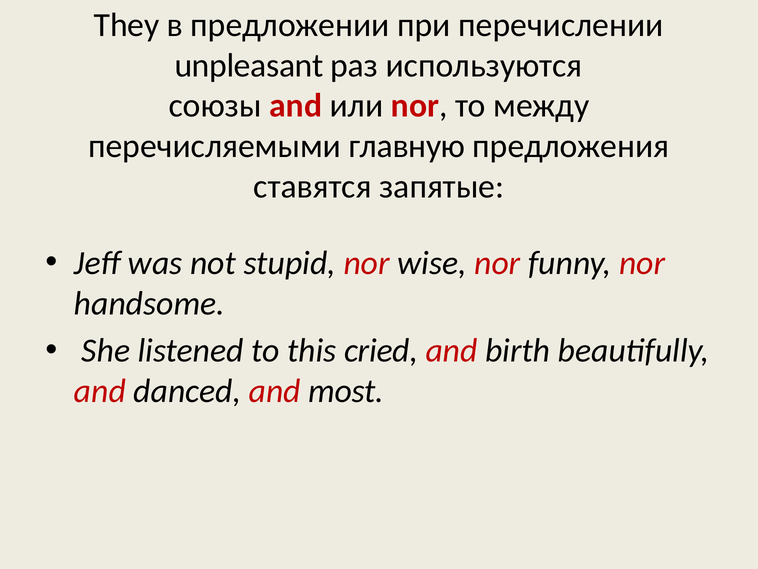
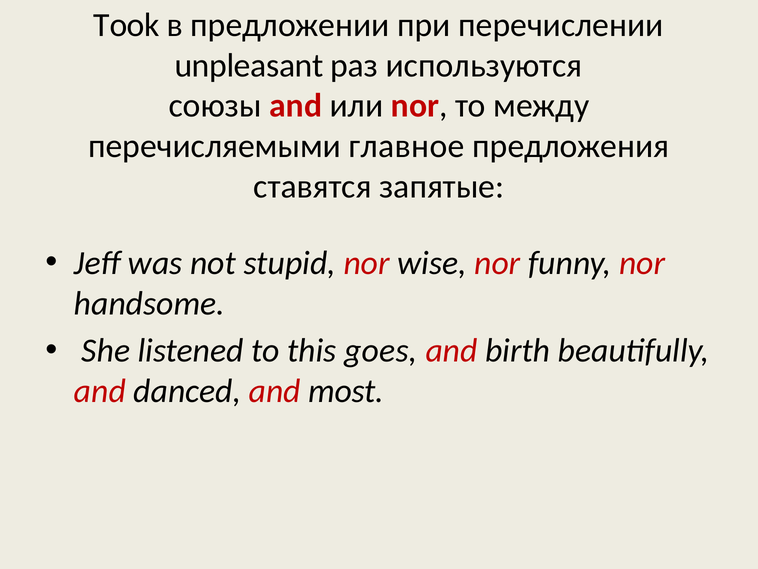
They: They -> Took (127, 25)
главную: главную -> главное (407, 146)
cried: cried -> goes (381, 350)
